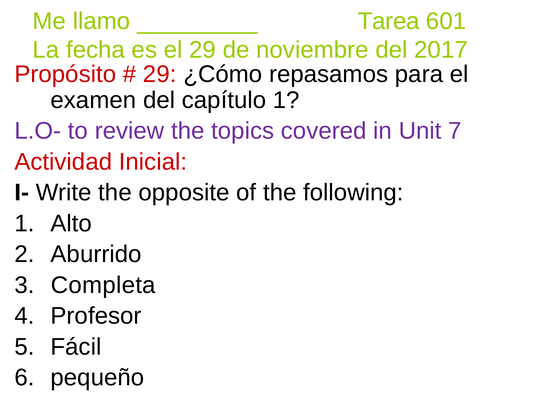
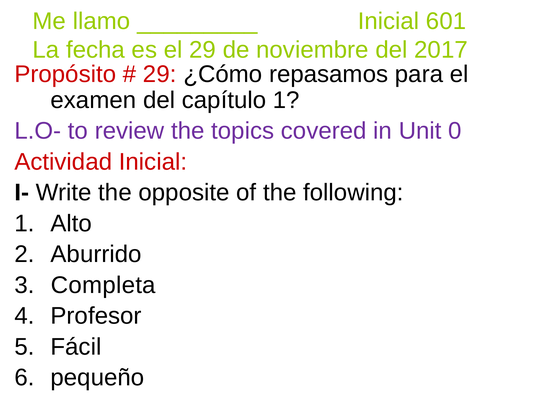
Tarea: Tarea -> Inicial (389, 21)
7: 7 -> 0 (455, 131)
